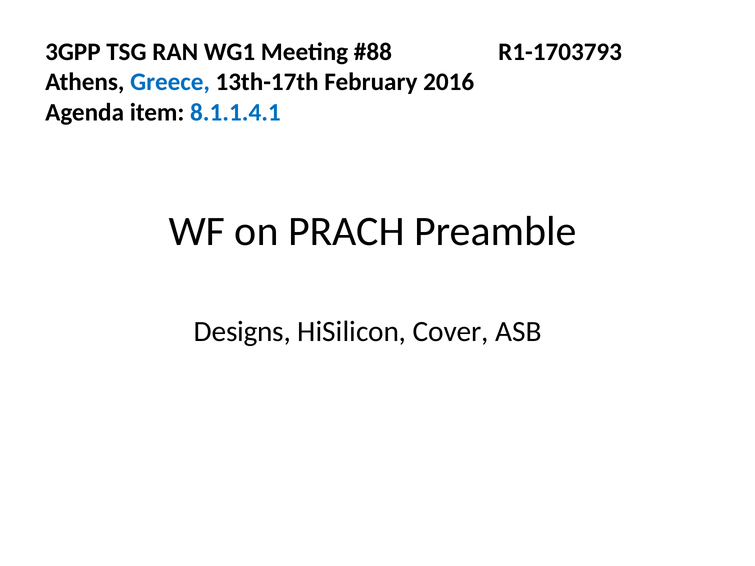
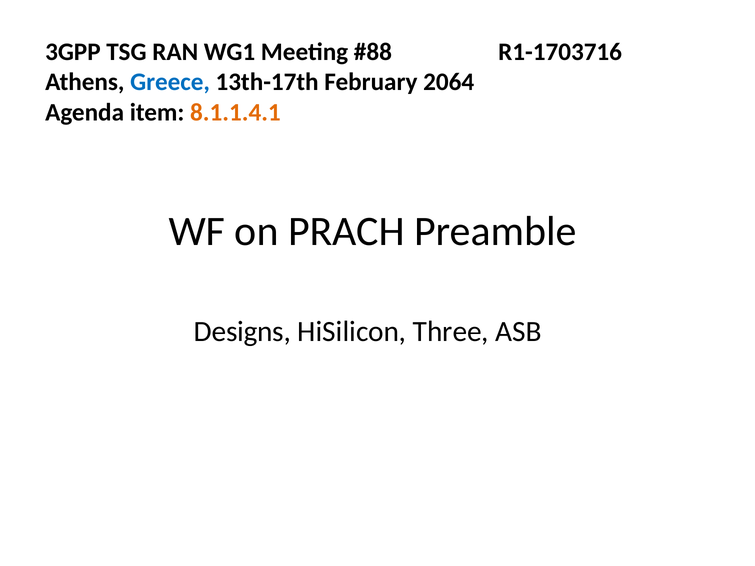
R1-1703793: R1-1703793 -> R1-1703716 (560, 52)
2016: 2016 -> 2064 (449, 82)
8.1.1.4.1 colour: blue -> orange (235, 112)
Cover: Cover -> Three (451, 332)
